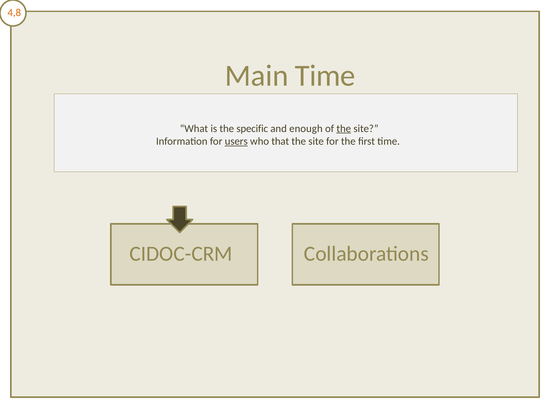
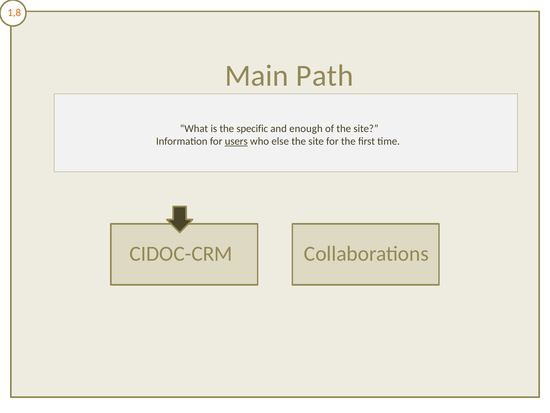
4,8: 4,8 -> 1,8 (14, 13)
Main Time: Time -> Path (325, 75)
the underline: present -> none (344, 128)
that: that -> else (280, 141)
